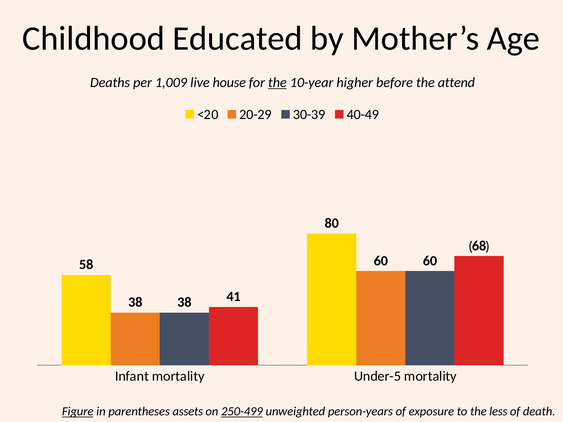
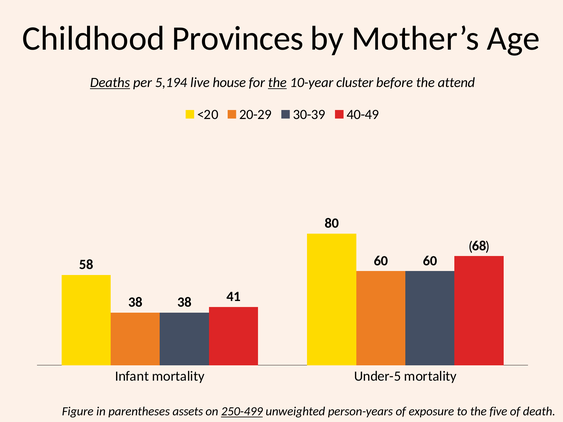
Educated: Educated -> Provinces (238, 38)
Deaths underline: none -> present (110, 83)
1,009: 1,009 -> 5,194 (171, 83)
higher: higher -> cluster (355, 83)
Figure underline: present -> none (78, 412)
less: less -> five (498, 412)
